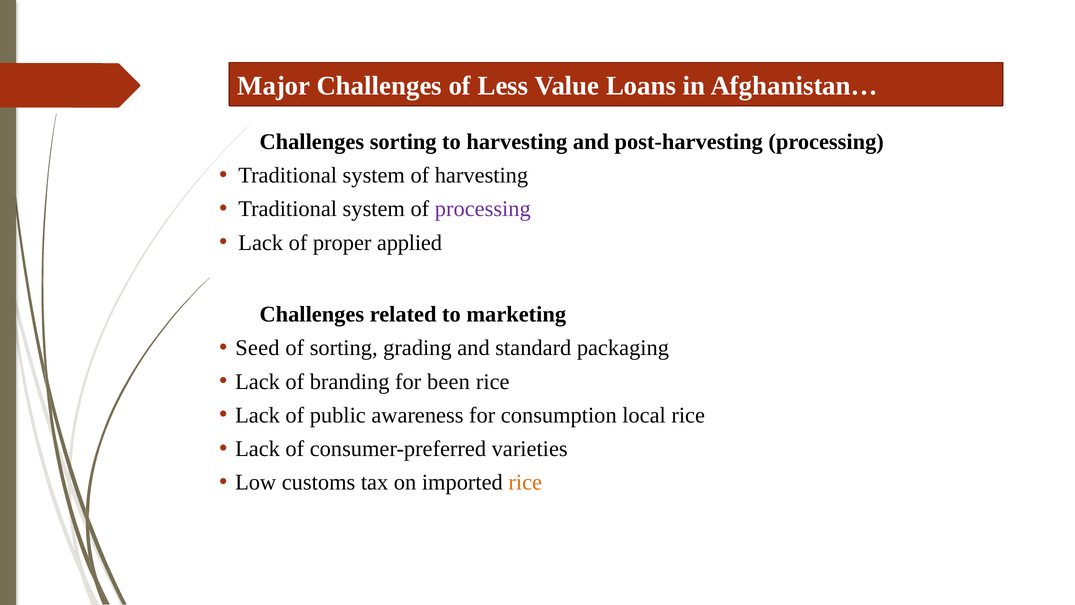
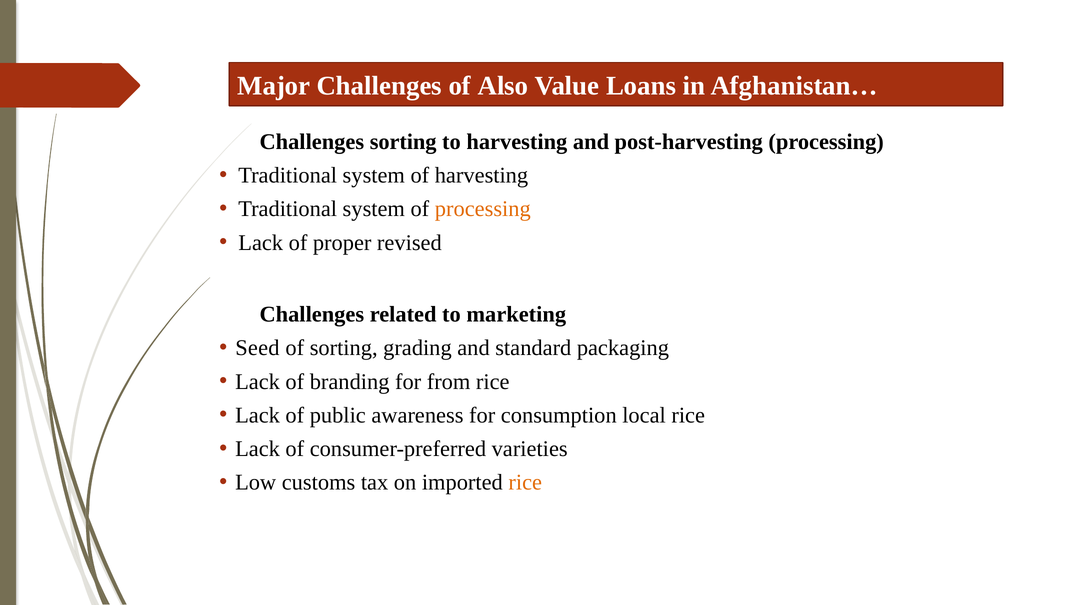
Less: Less -> Also (503, 86)
processing colour: purple -> orange (483, 209)
applied: applied -> revised (409, 243)
been: been -> from (449, 381)
